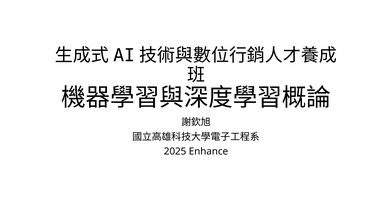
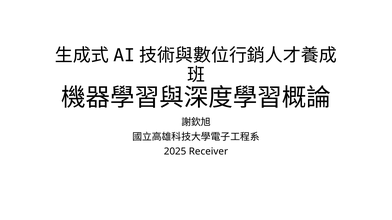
Enhance: Enhance -> Receiver (208, 152)
